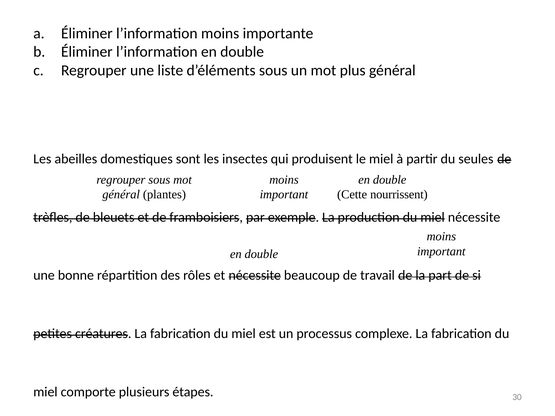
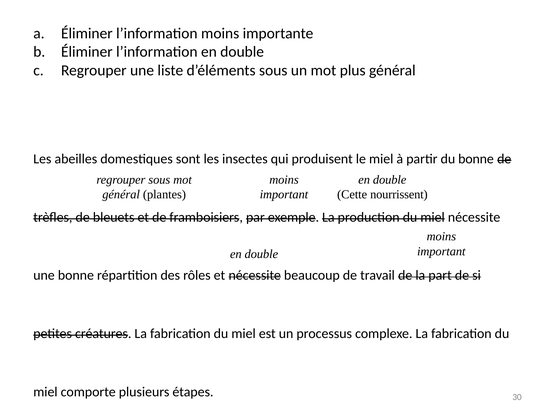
du seules: seules -> bonne (476, 159)
